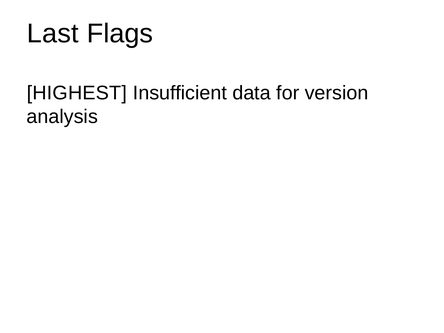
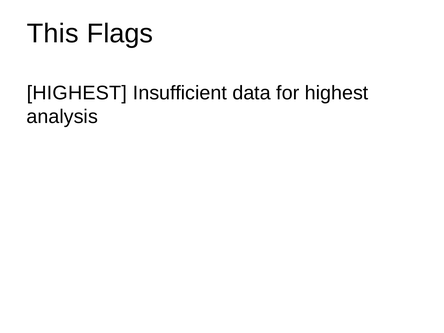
Last: Last -> This (53, 34)
for version: version -> highest (337, 93)
